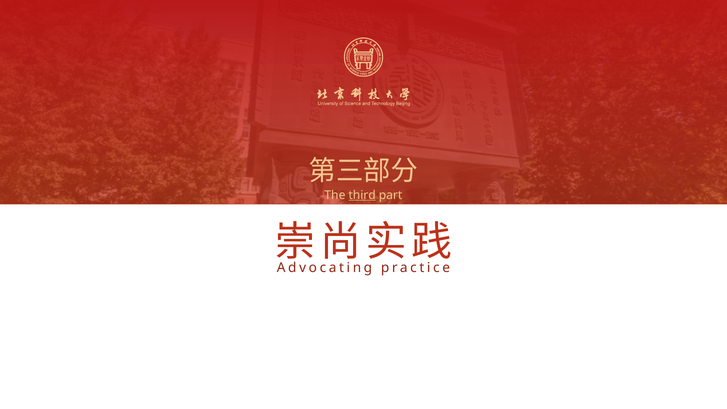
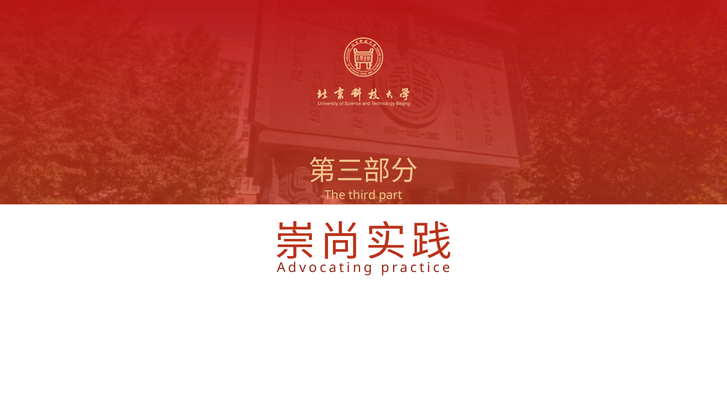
third underline: present -> none (362, 195)
